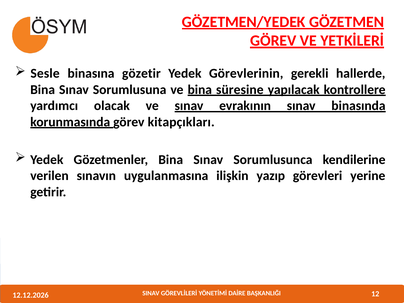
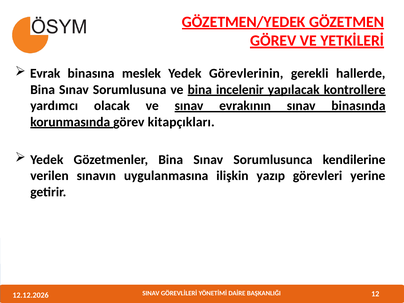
Sesle: Sesle -> Evrak (45, 73)
gözetir: gözetir -> meslek (141, 73)
süresine: süresine -> incelenir (240, 90)
